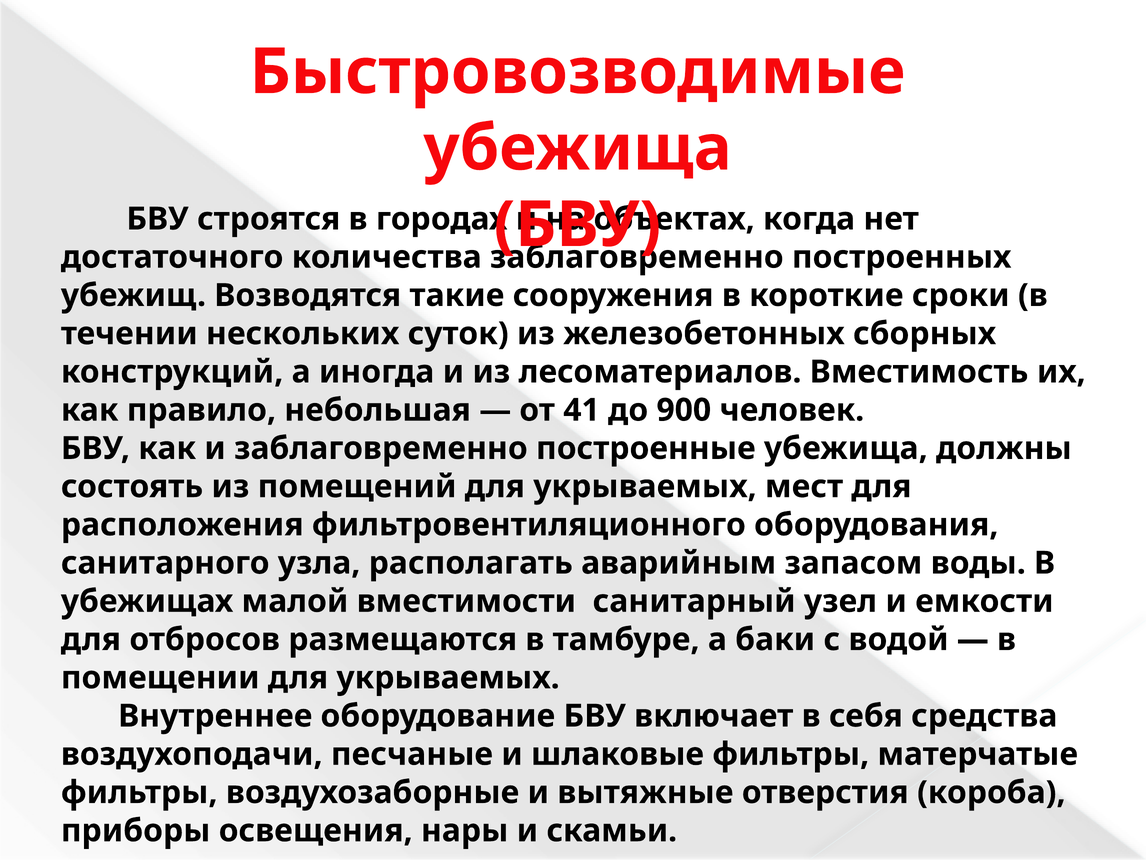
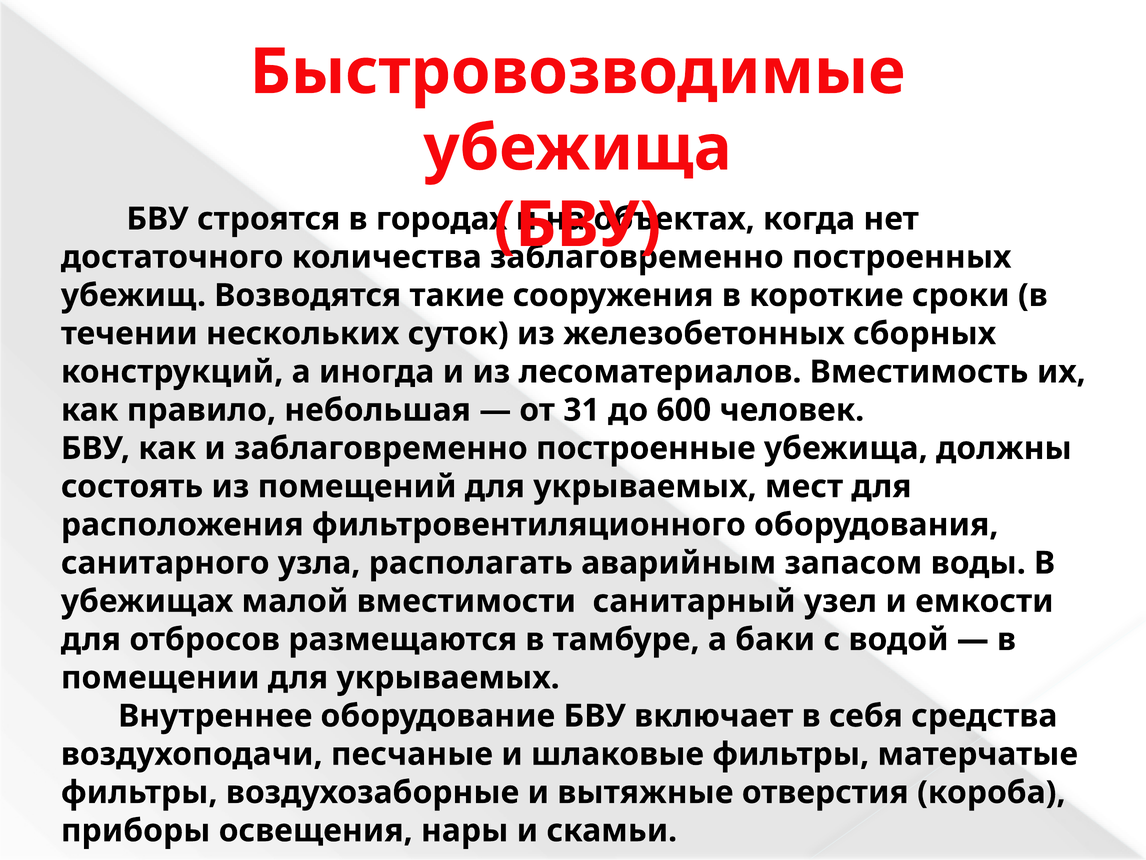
41: 41 -> 31 (582, 410)
900: 900 -> 600 (684, 410)
